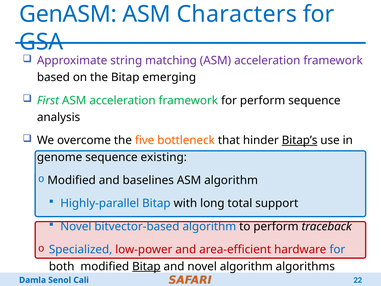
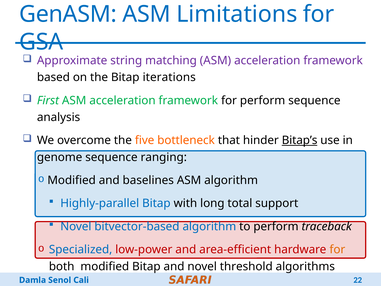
Characters: Characters -> Limitations (237, 14)
emerging: emerging -> iterations (169, 77)
existing: existing -> ranging (164, 157)
for colour: blue -> orange (337, 249)
Bitap underline: present -> none (146, 266)
novel algorithm: algorithm -> threshold (246, 266)
